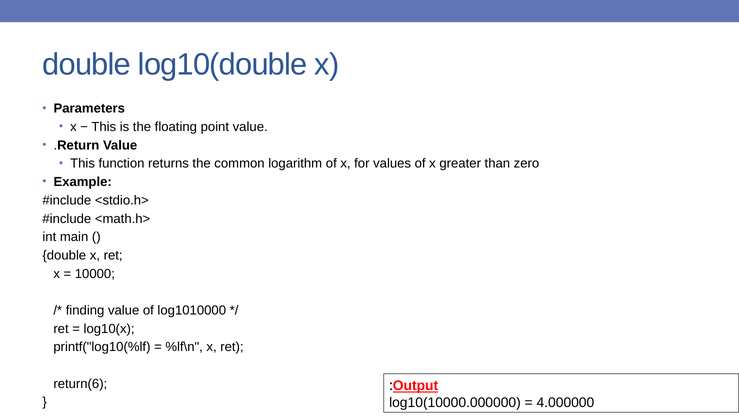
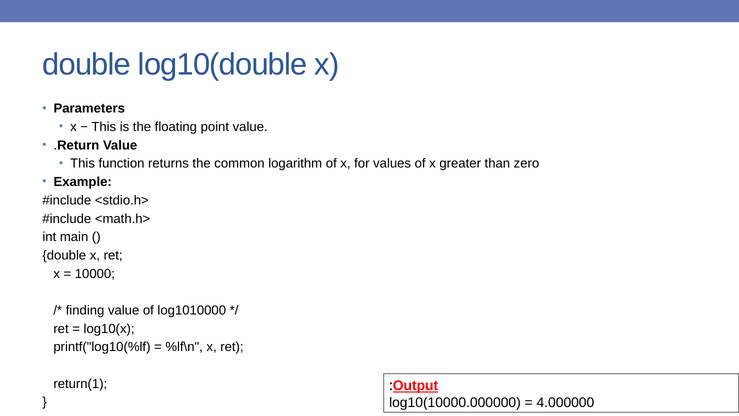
return(6: return(6 -> return(1 (80, 383)
